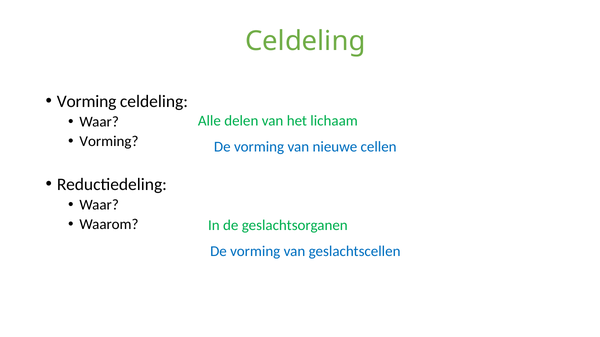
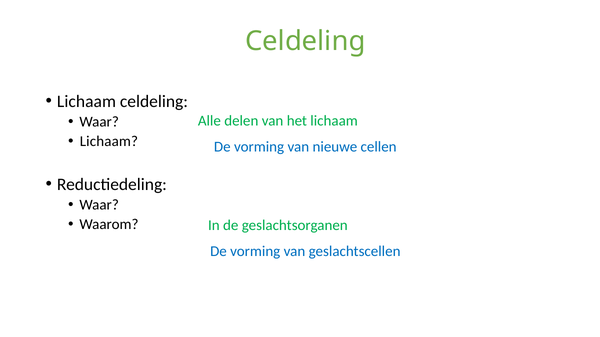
Vorming: Vorming -> Lichaam (86, 101)
Vorming: Vorming -> Lichaam (109, 141)
